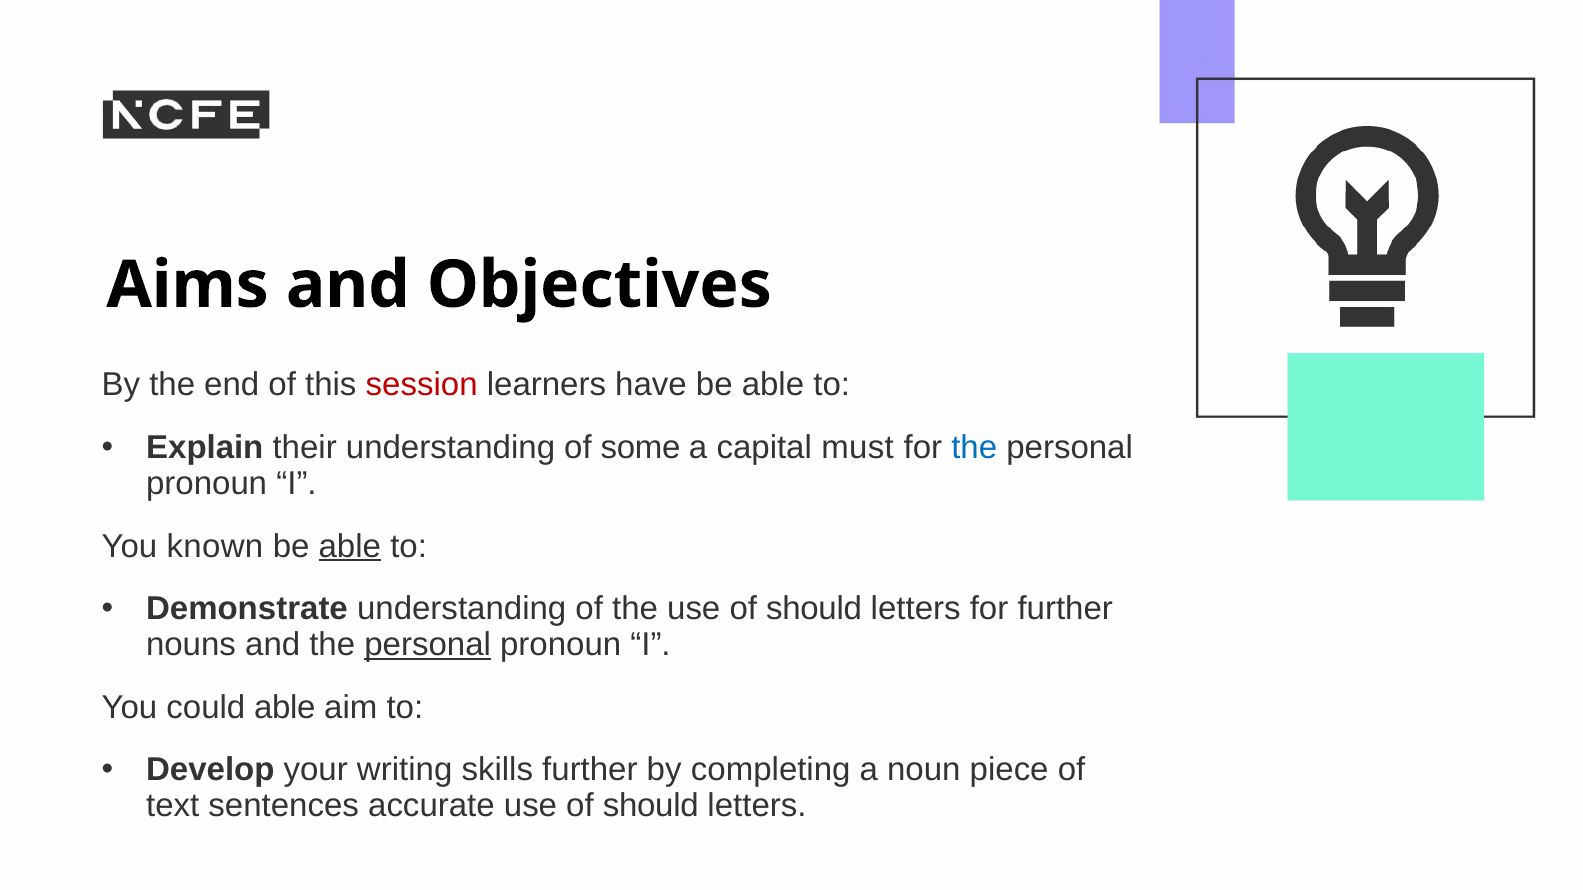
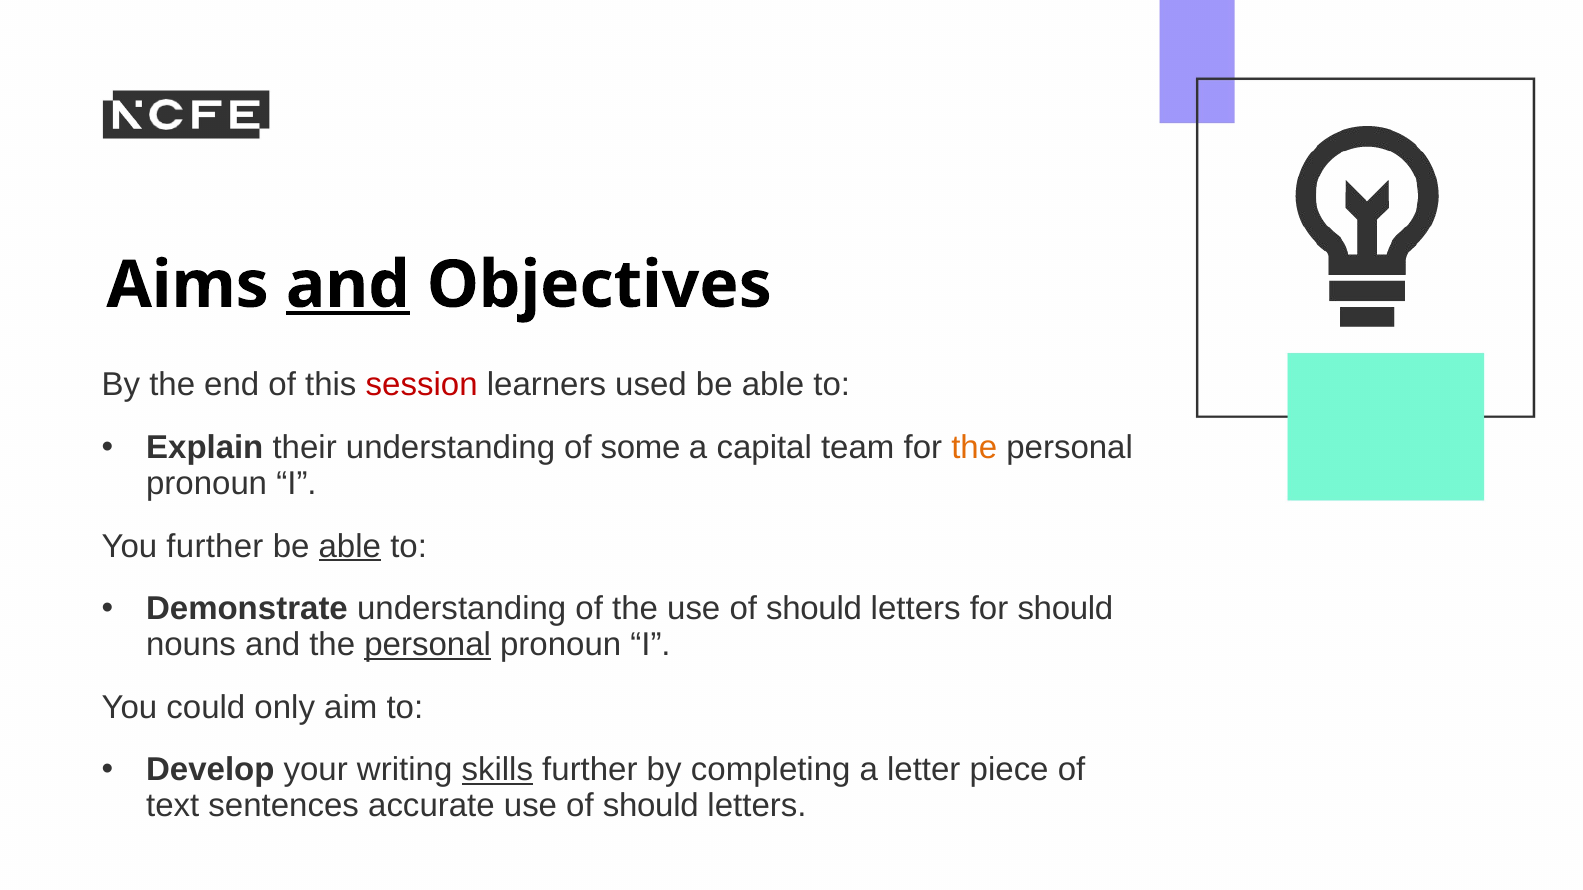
and underline: none -> present (348, 285)
have: have -> used (651, 385)
must: must -> team (858, 448)
the colour: blue -> orange (974, 448)
You known: known -> further (215, 546)
for further: further -> should (1065, 609)
could able: able -> only (285, 708)
skills underline: none -> present (497, 770)
noun: noun -> letter (924, 770)
